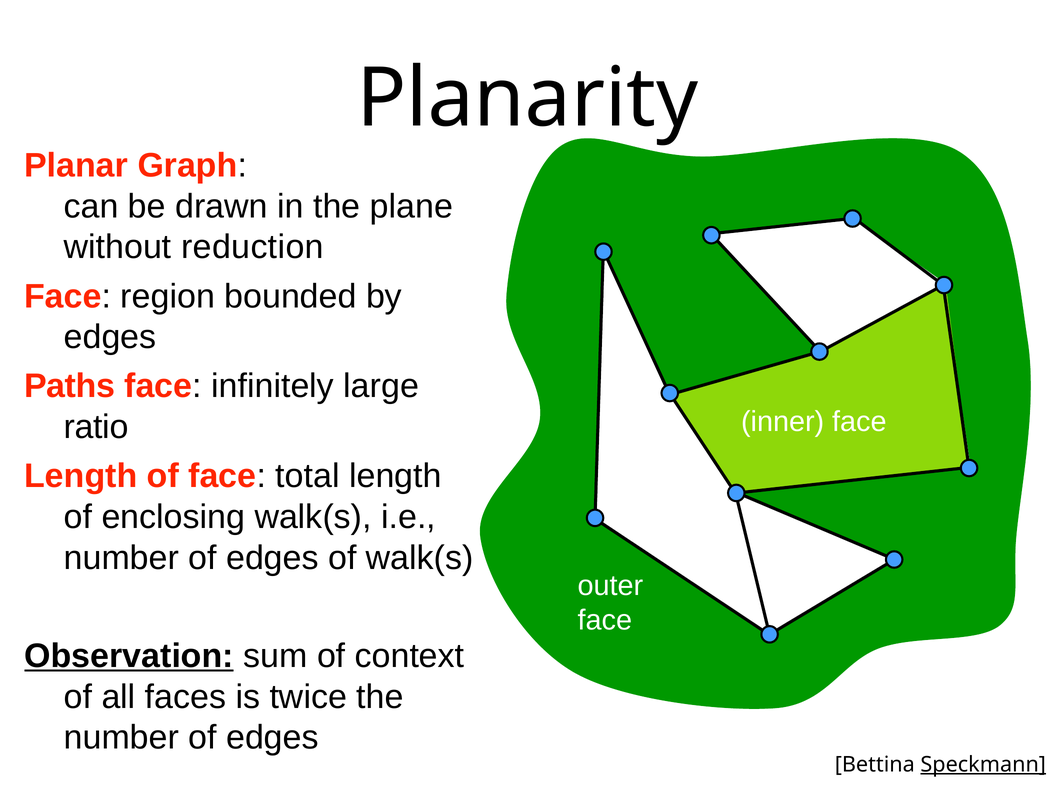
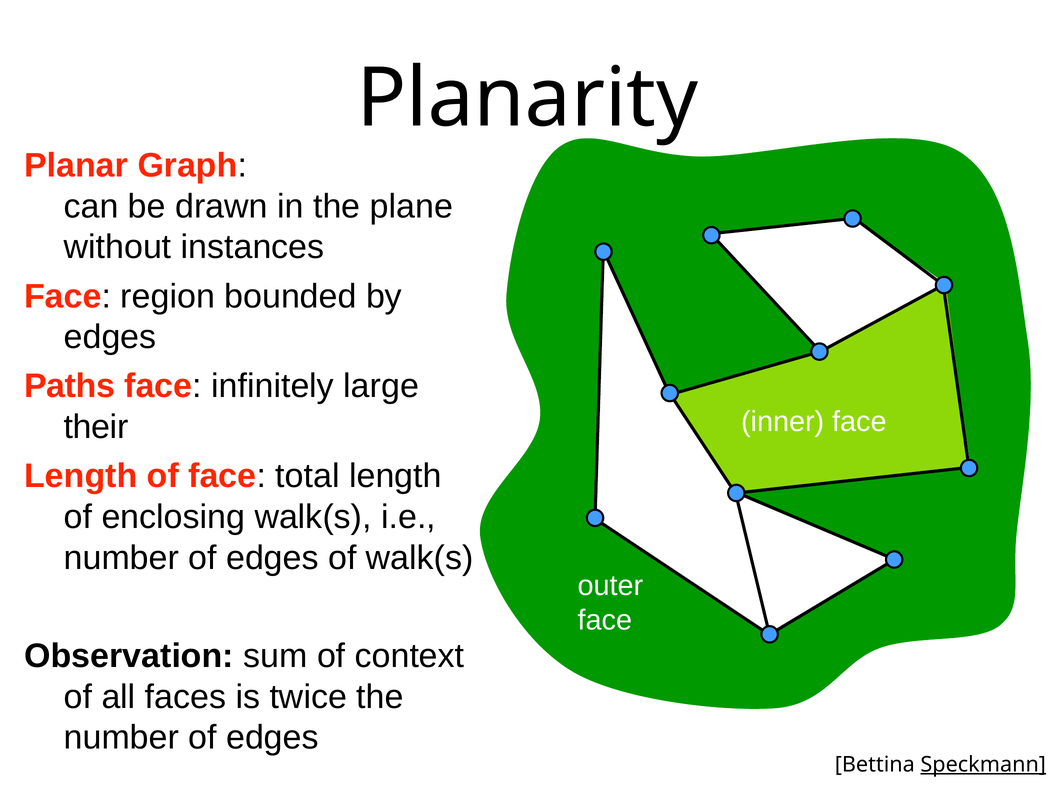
reduction: reduction -> instances (253, 247)
ratio: ratio -> their (96, 427)
Observation underline: present -> none (129, 655)
